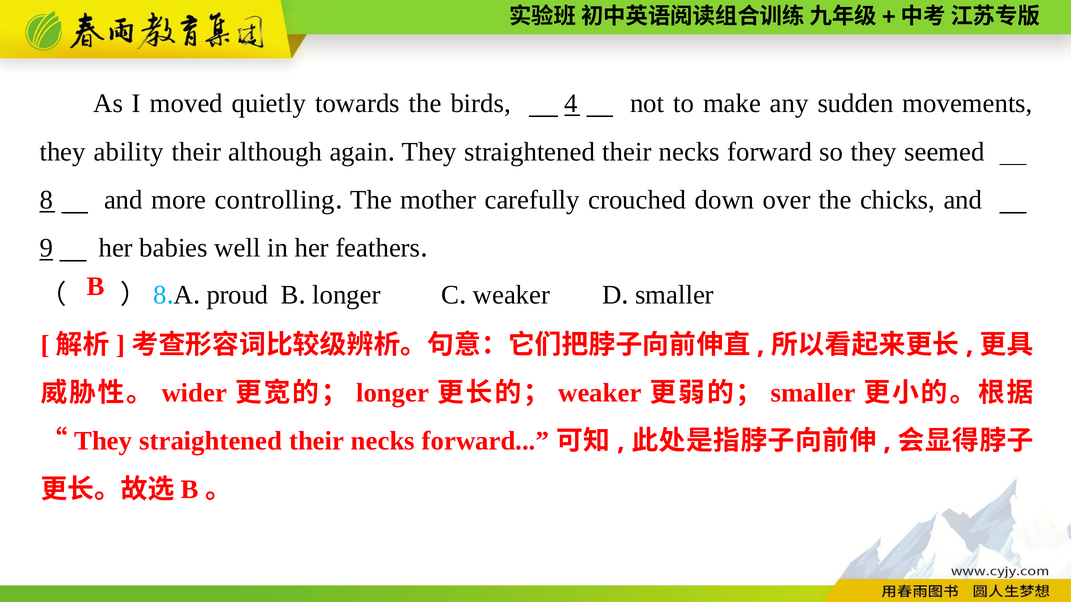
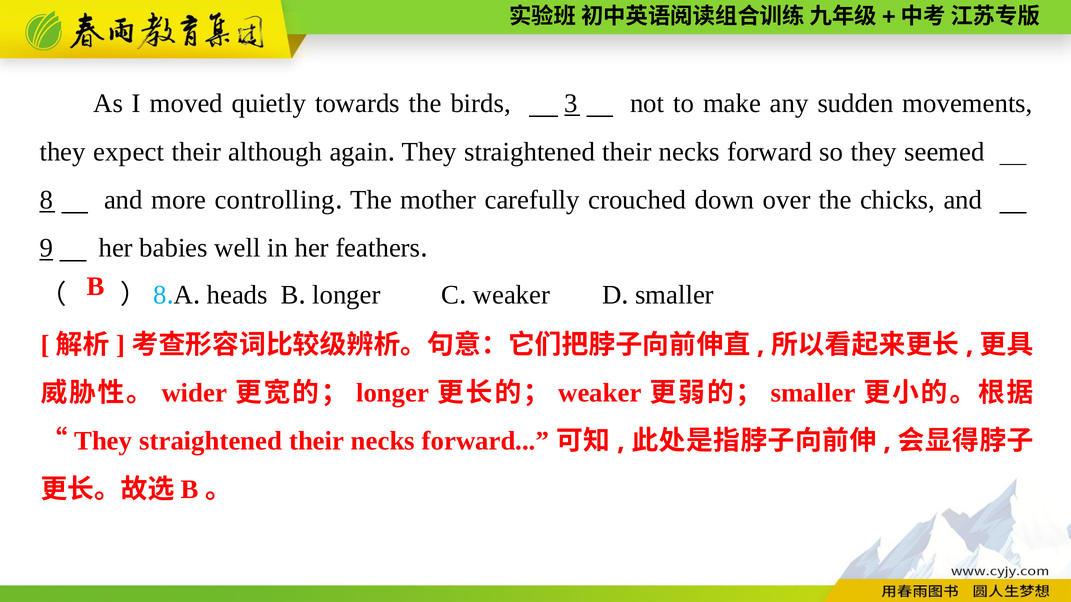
4: 4 -> 3 (571, 104)
ability: ability -> expect (129, 152)
proud: proud -> heads (237, 295)
